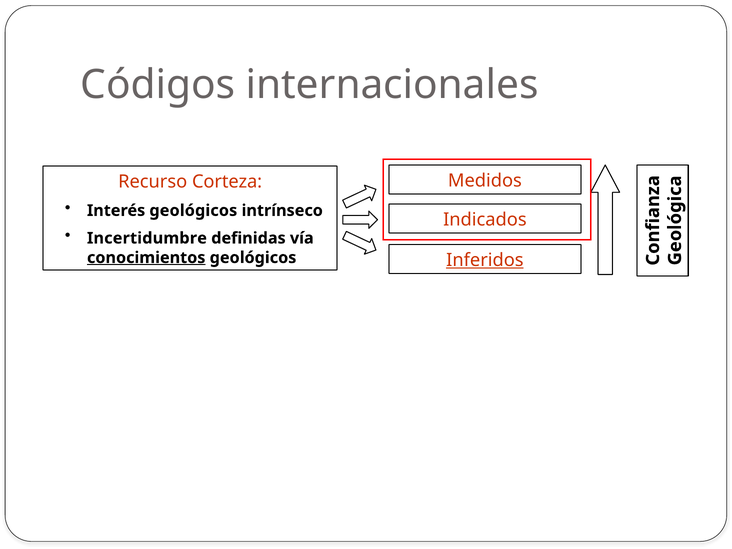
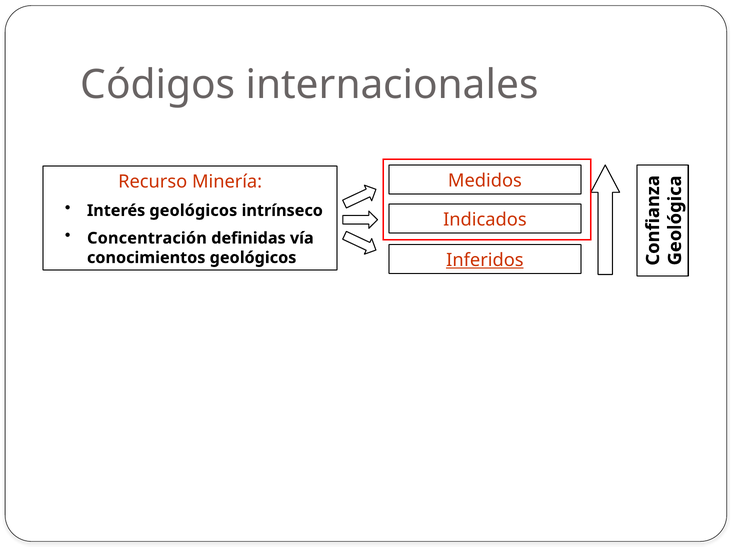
Corteza: Corteza -> Minería (227, 182)
Incertidumbre: Incertidumbre -> Concentración (147, 238)
conocimientos underline: present -> none (146, 258)
